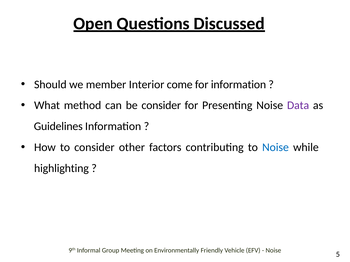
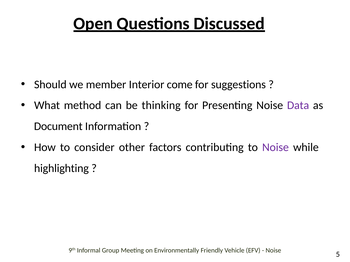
for information: information -> suggestions (238, 85)
be consider: consider -> thinking (161, 106)
Guidelines: Guidelines -> Document (58, 127)
Noise colour: blue -> purple (276, 148)
